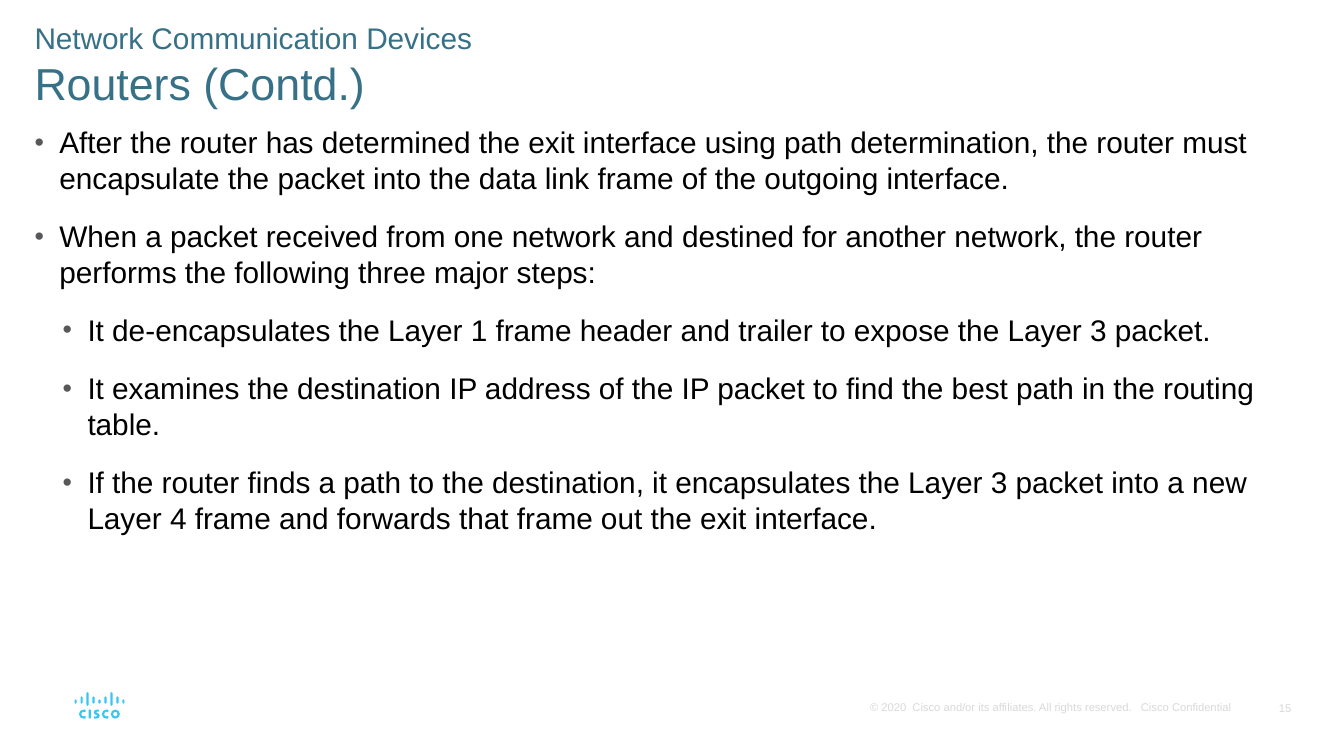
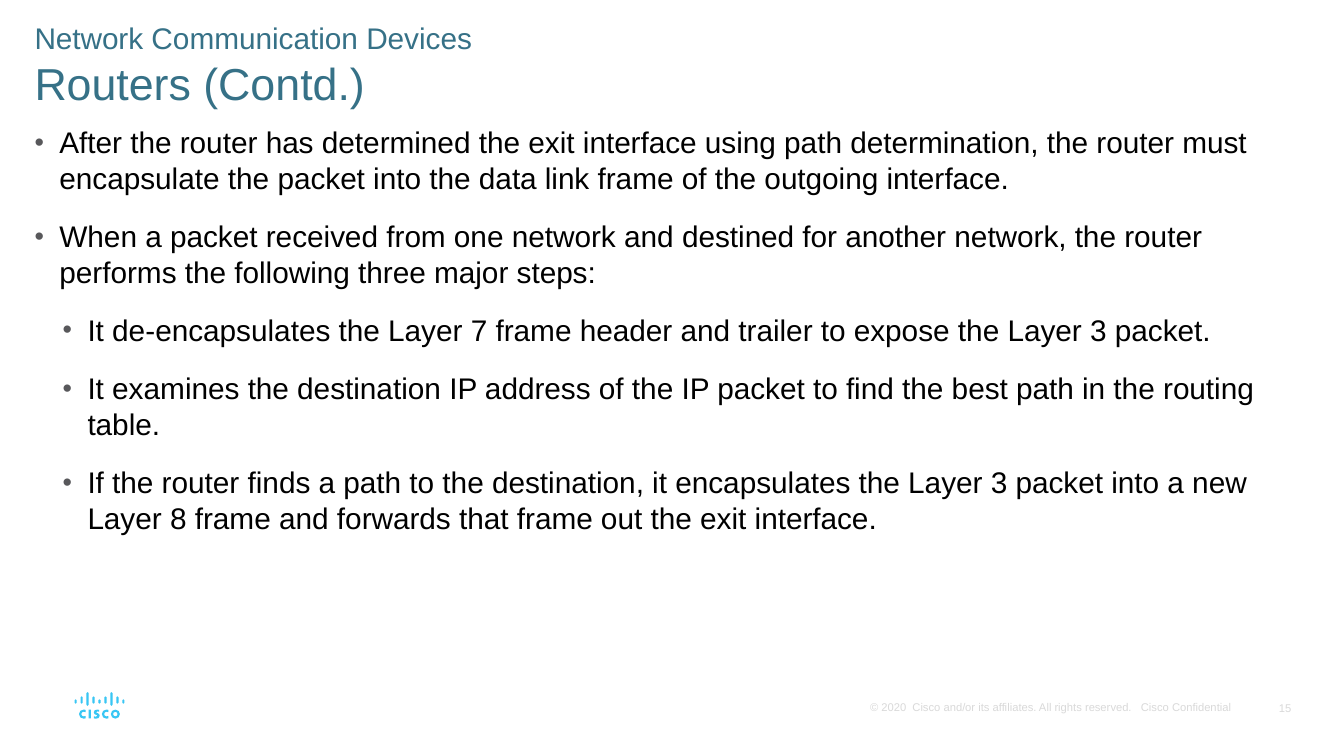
1: 1 -> 7 (479, 332)
4: 4 -> 8 (178, 520)
